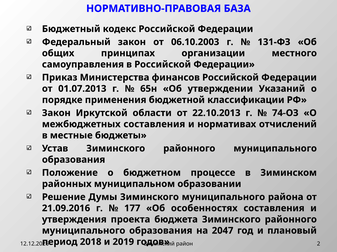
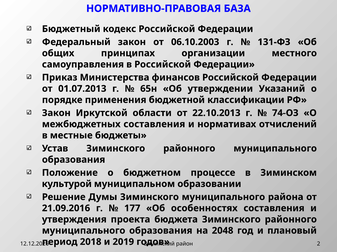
районных: районных -> культурой (67, 184)
2047: 2047 -> 2048 (223, 231)
